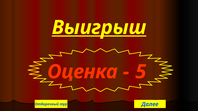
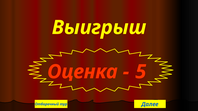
Выигрыш underline: present -> none (99, 28)
